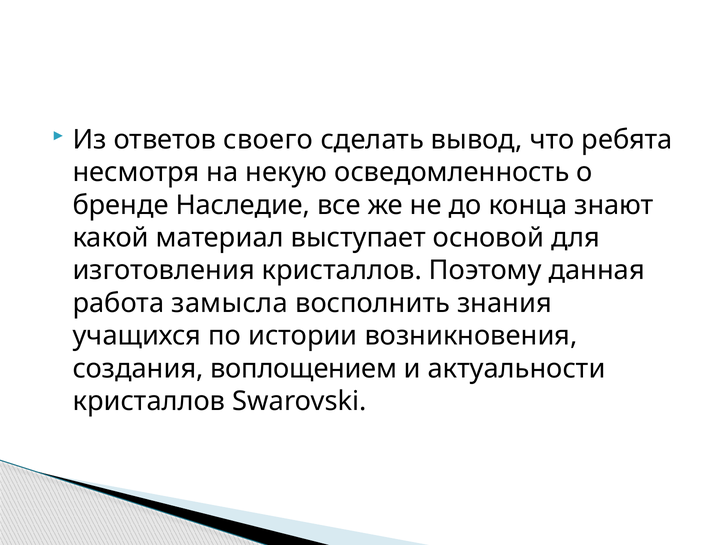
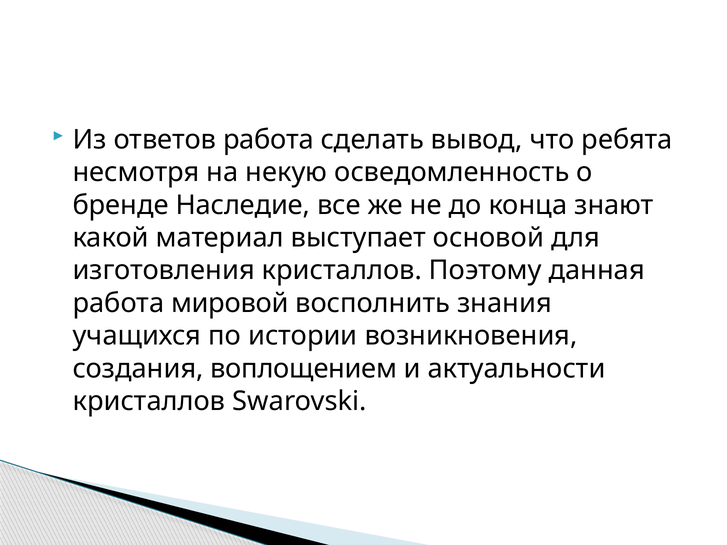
ответов своего: своего -> работа (269, 140)
замысла: замысла -> мировой (230, 303)
